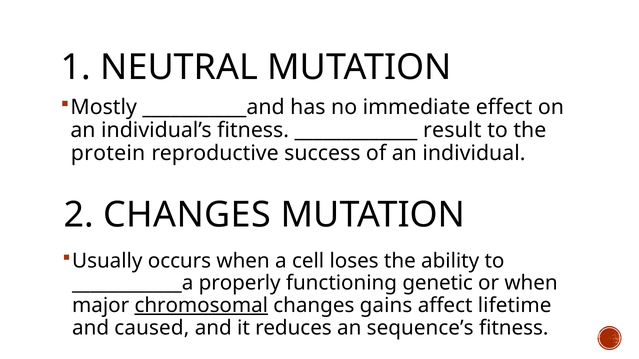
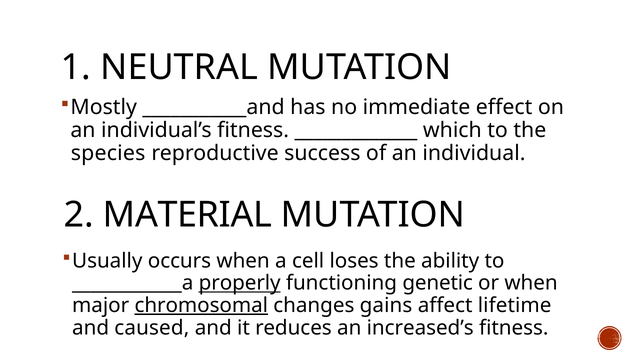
result: result -> which (452, 130)
protein: protein -> species (108, 153)
2 CHANGES: CHANGES -> MATERIAL (188, 215)
properly underline: none -> present (240, 284)
sequence’s: sequence’s -> increased’s (420, 328)
